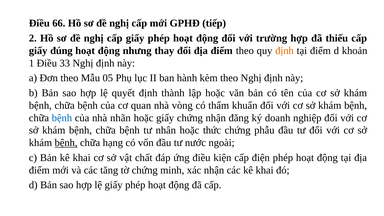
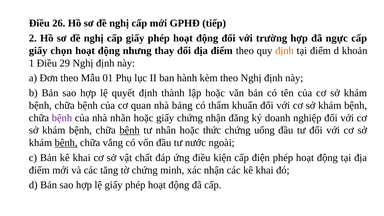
66: 66 -> 26 (59, 23)
thiếu: thiếu -> ngực (337, 38)
đúng: đúng -> chọn (61, 51)
33: 33 -> 29 (65, 63)
05: 05 -> 01 (108, 78)
vòng: vòng -> bảng (182, 105)
bệnh colour: blue -> purple (62, 118)
bệnh underline: none -> present (130, 130)
phẫu: phẫu -> uống (264, 130)
hạng: hạng -> vắng (113, 143)
